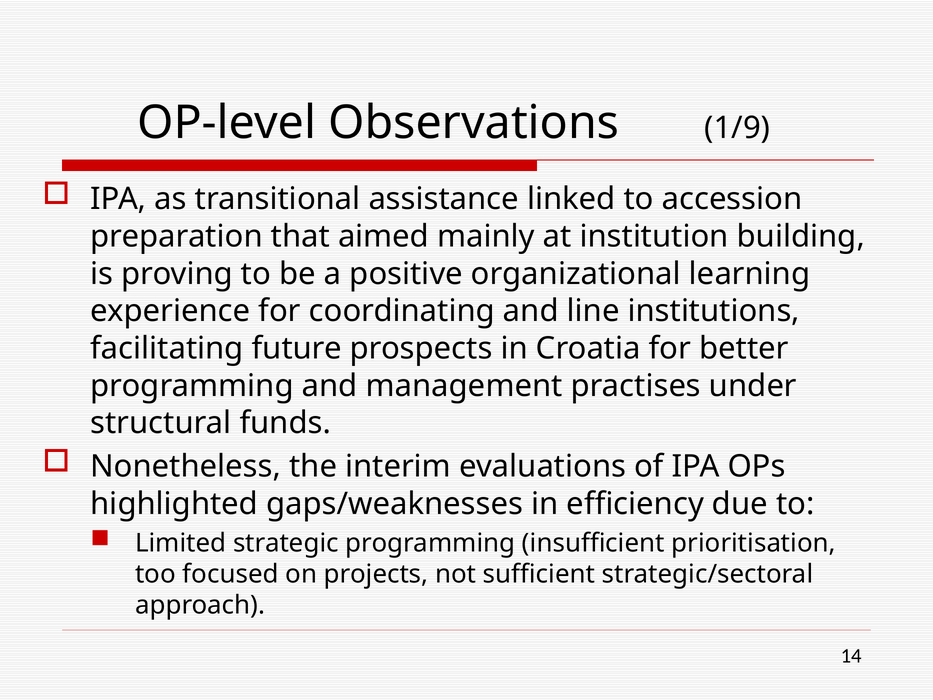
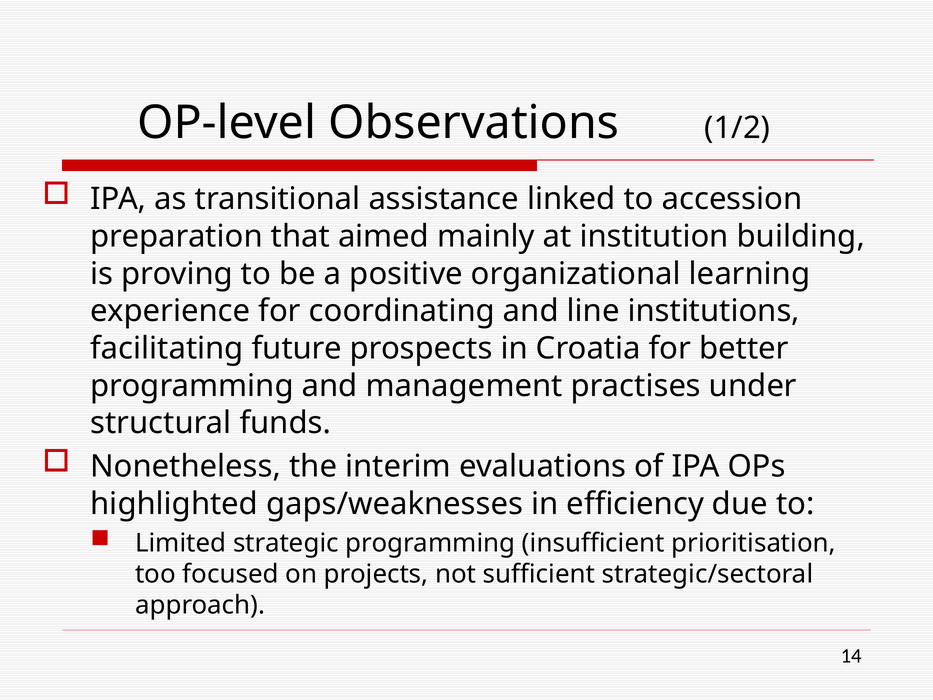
1/9: 1/9 -> 1/2 (737, 128)
